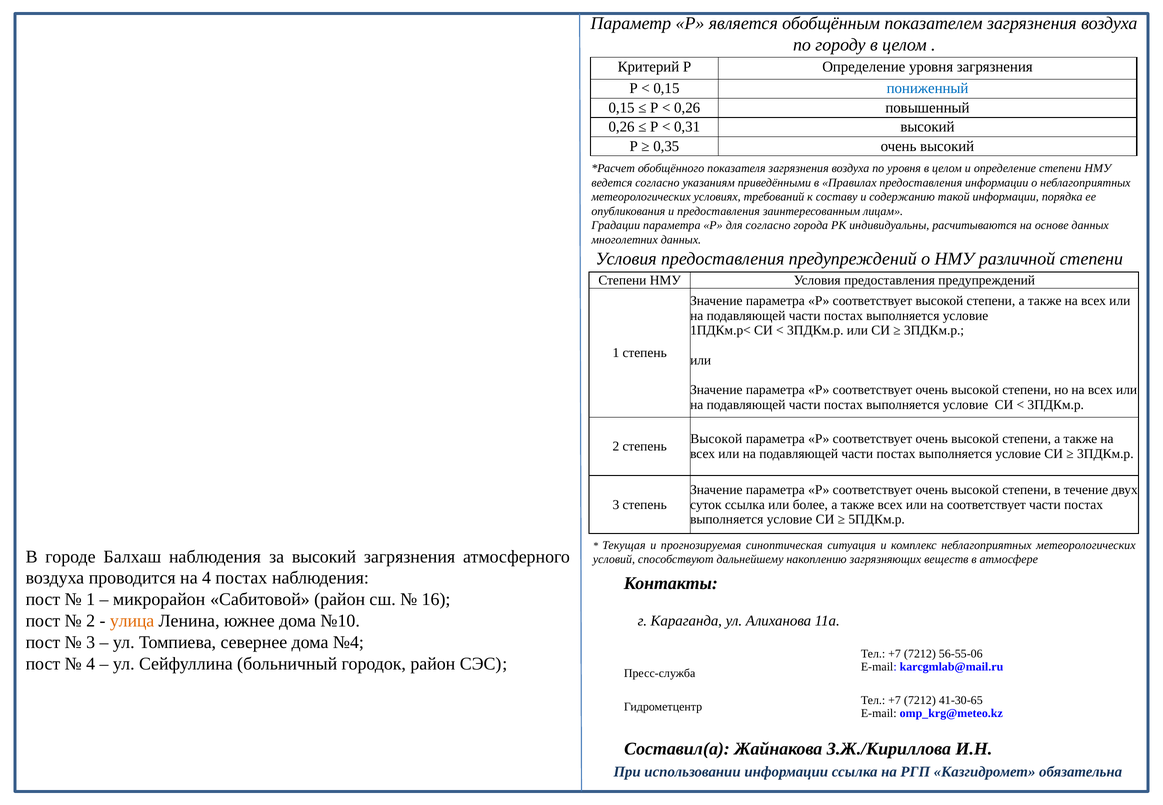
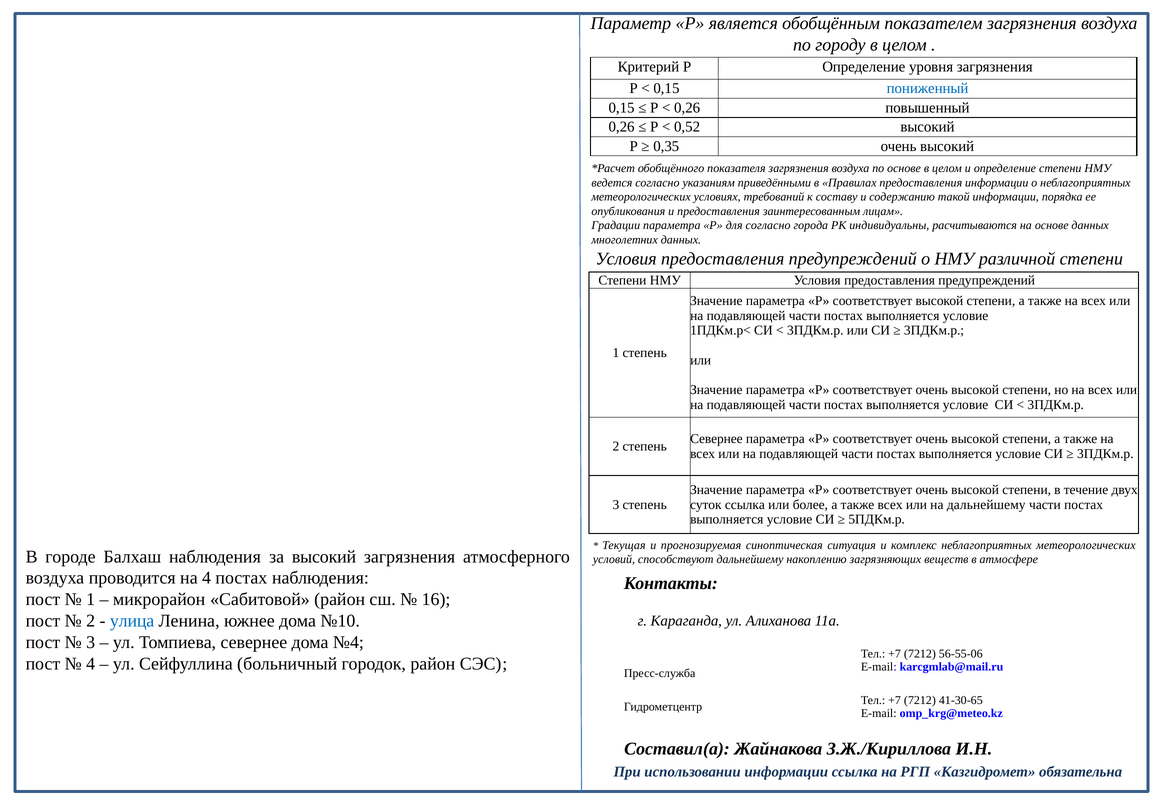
0,31: 0,31 -> 0,52 (687, 127)
по уровня: уровня -> основе (904, 168)
Высокой: Высокой -> Севернее (716, 439)
на соответствует: соответствует -> дальнейшему (986, 505)
улица colour: orange -> blue (132, 621)
